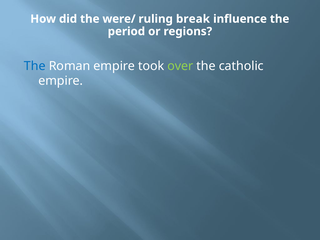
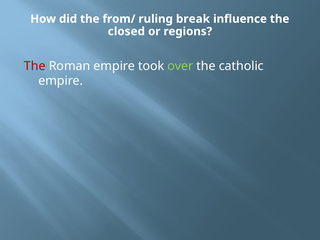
were/: were/ -> from/ (119, 19)
period: period -> closed (126, 31)
The colour: blue -> red (35, 66)
